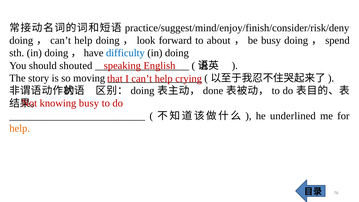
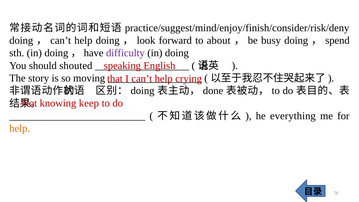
difficulty colour: blue -> purple (125, 53)
knowing busy: busy -> keep (89, 103)
underlined: underlined -> everything (293, 116)
